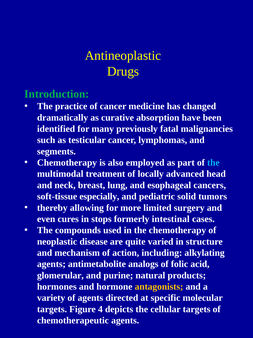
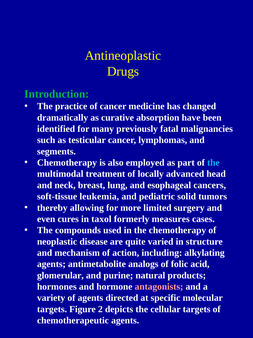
especially: especially -> leukemia (99, 196)
stops: stops -> taxol (101, 219)
intestinal: intestinal -> measures (171, 219)
antagonists colour: yellow -> pink (159, 286)
4: 4 -> 2 (100, 309)
